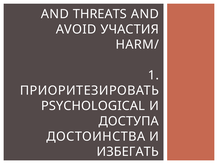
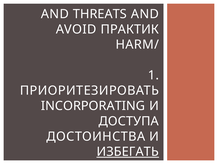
УЧАСТИЯ: УЧАСТИЯ -> ПРАКТИК (130, 29)
PSYCHOLOGICAL: PSYCHOLOGICAL -> INCORPORATING (93, 106)
ИЗБЕГАТЬ underline: none -> present (128, 151)
